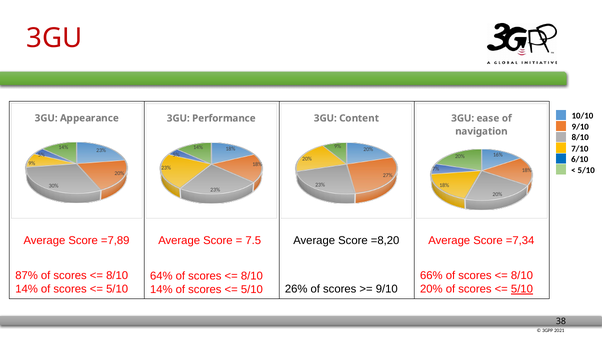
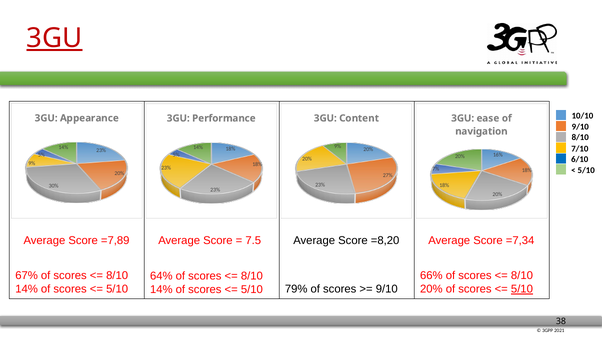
3GU underline: none -> present (54, 38)
87%: 87% -> 67% (27, 276)
26%: 26% -> 79% (296, 290)
